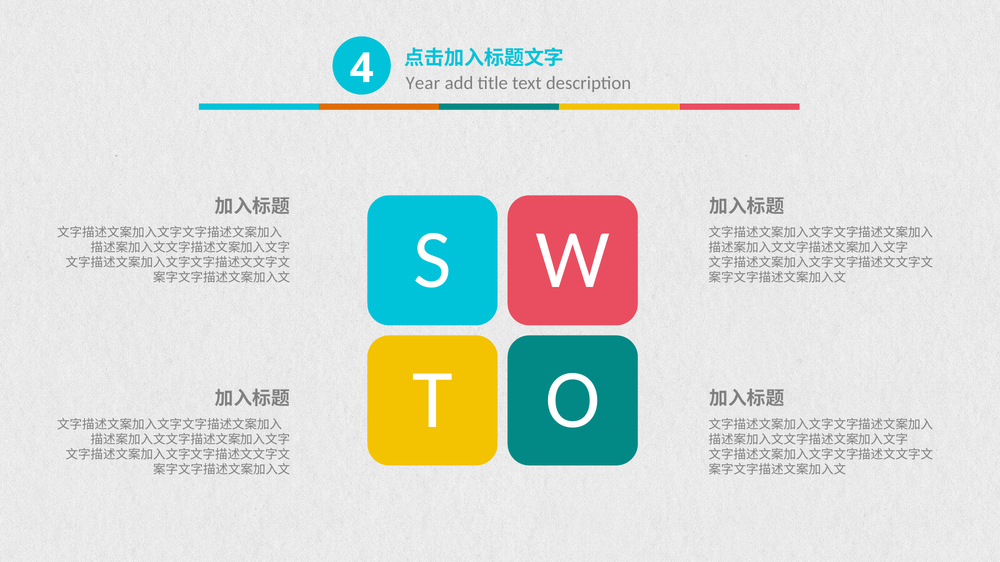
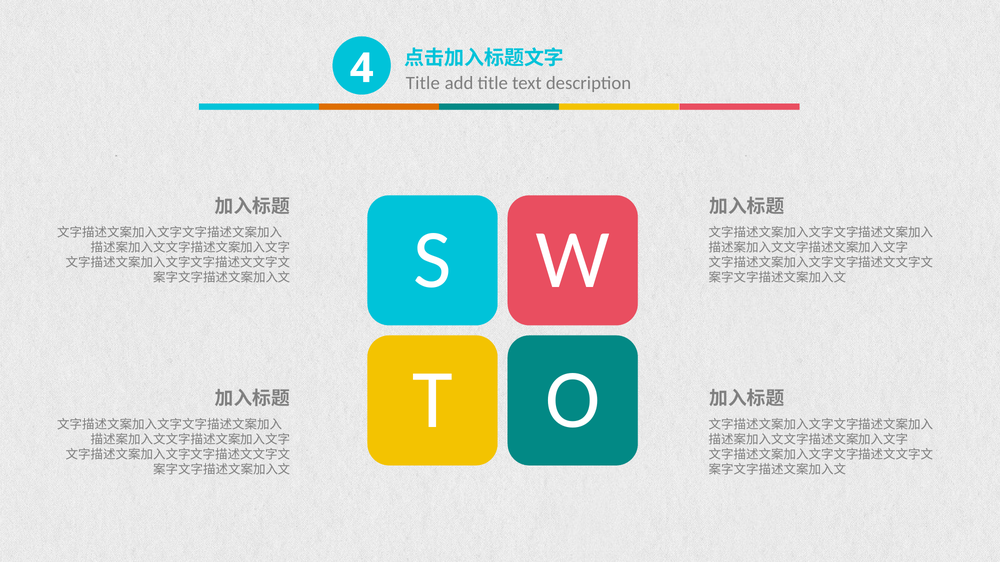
Year: Year -> Title (423, 83)
